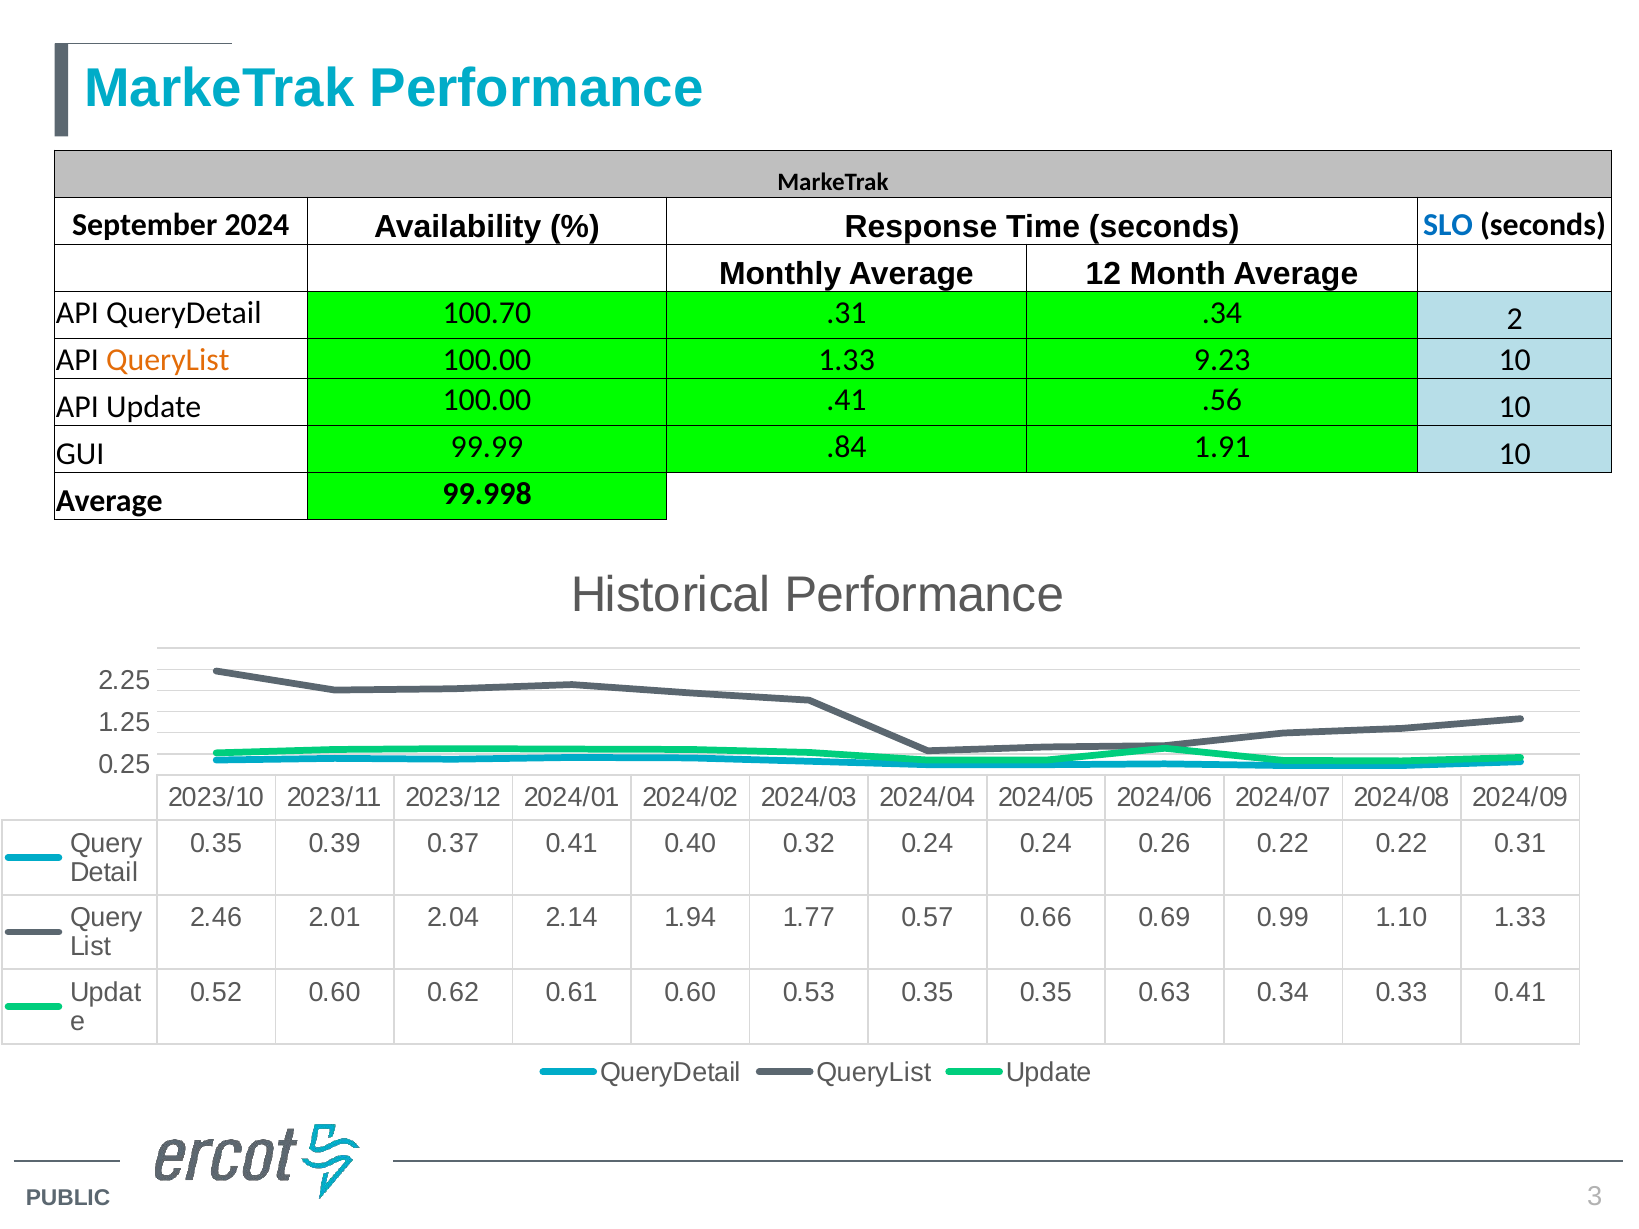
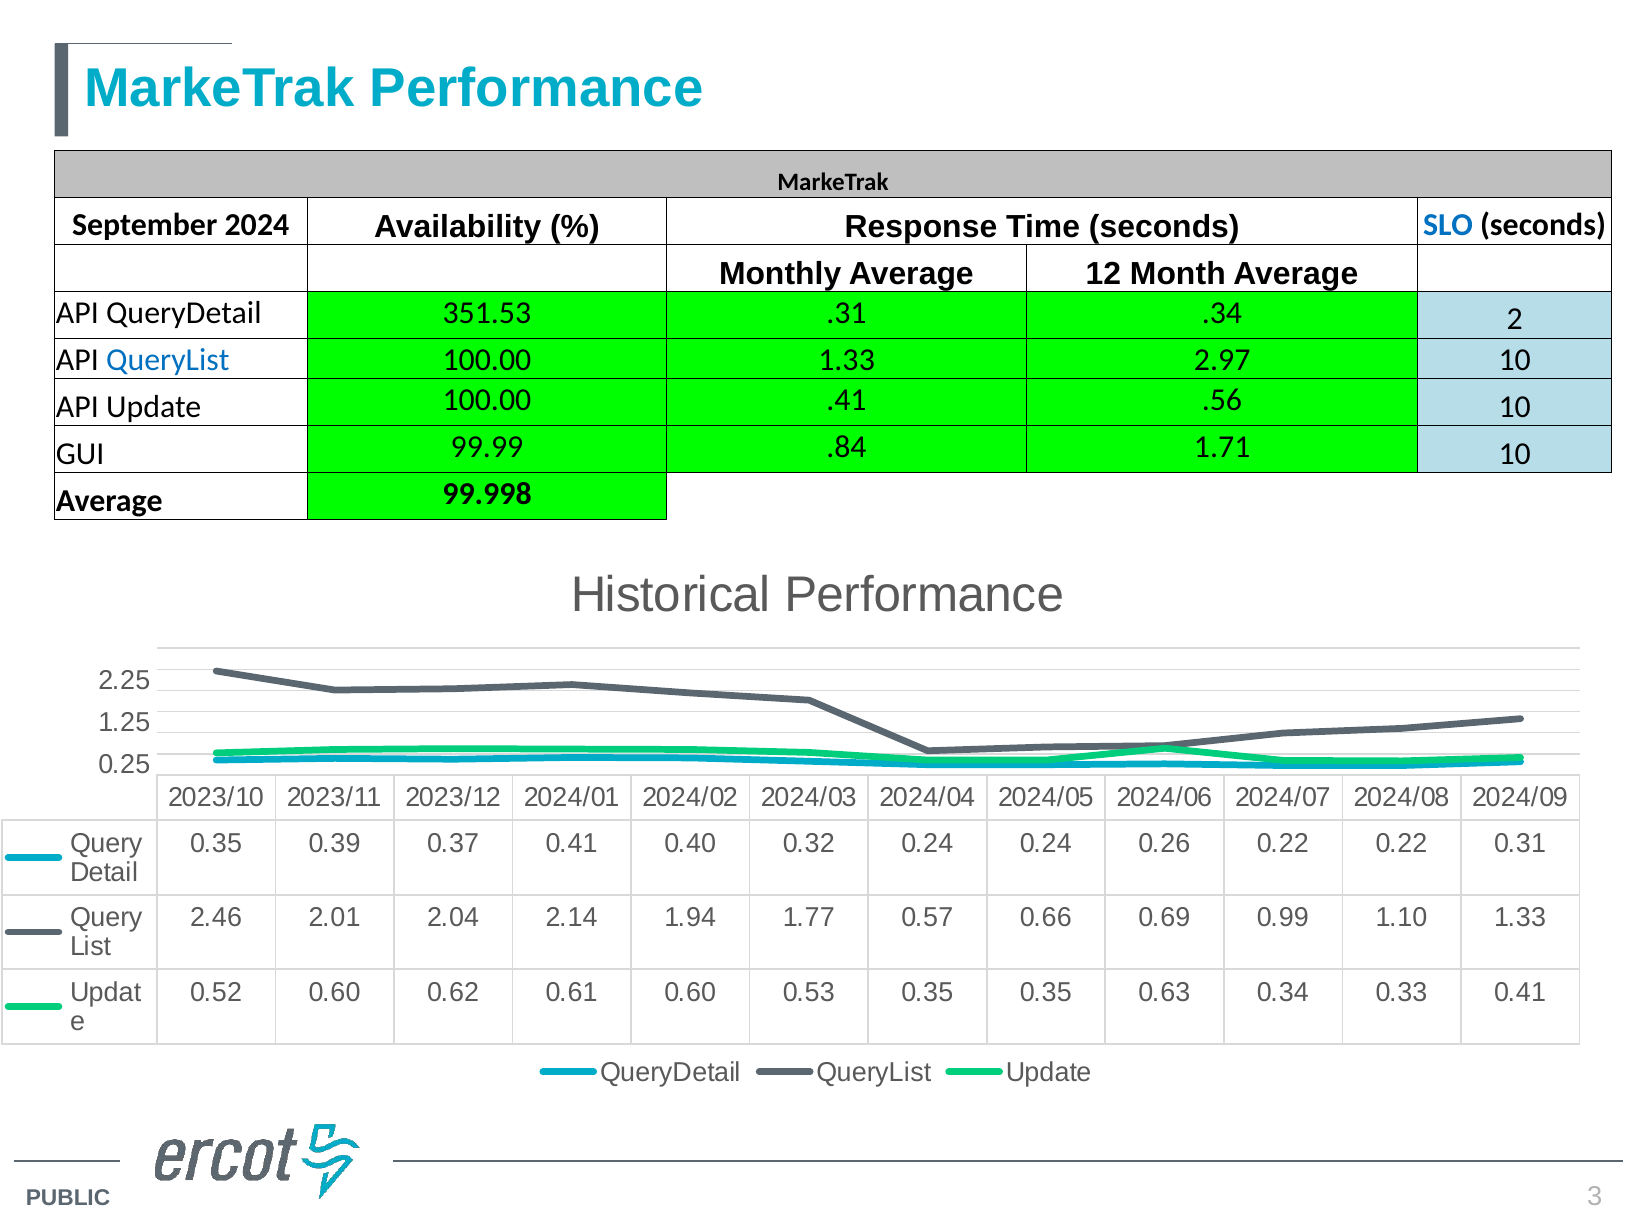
100.70: 100.70 -> 351.53 (487, 313)
QueryList colour: orange -> blue (168, 360)
9.23: 9.23 -> 2.97 (1222, 360)
1.91: 1.91 -> 1.71 (1222, 447)
